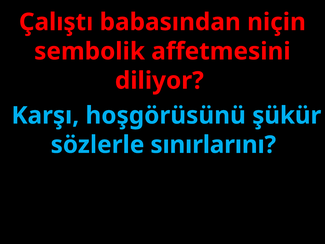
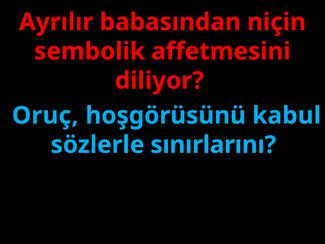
Çalıştı: Çalıştı -> Ayrılır (56, 22)
Karşı: Karşı -> Oruç (45, 115)
şükür: şükür -> kabul (287, 115)
